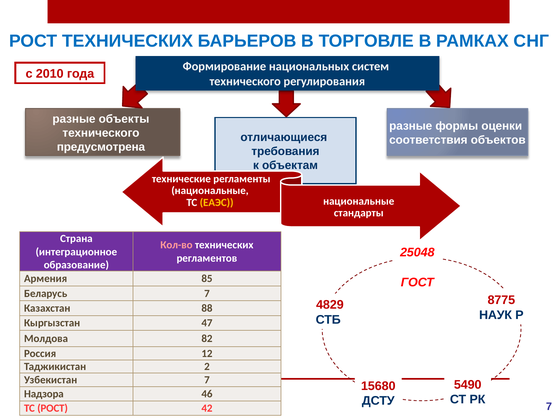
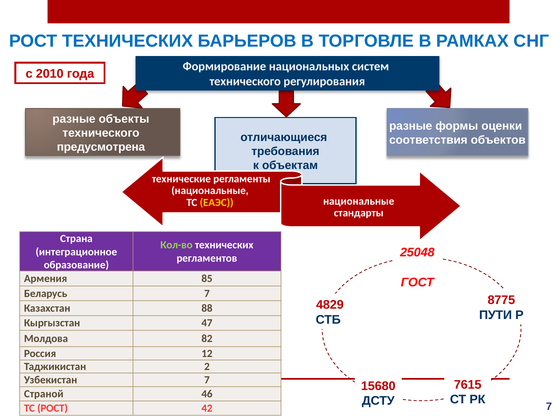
Кол-во colour: pink -> light green (176, 245)
НАУК: НАУК -> ПУТИ (496, 315)
5490: 5490 -> 7615 (468, 385)
Надзора: Надзора -> Страной (44, 394)
